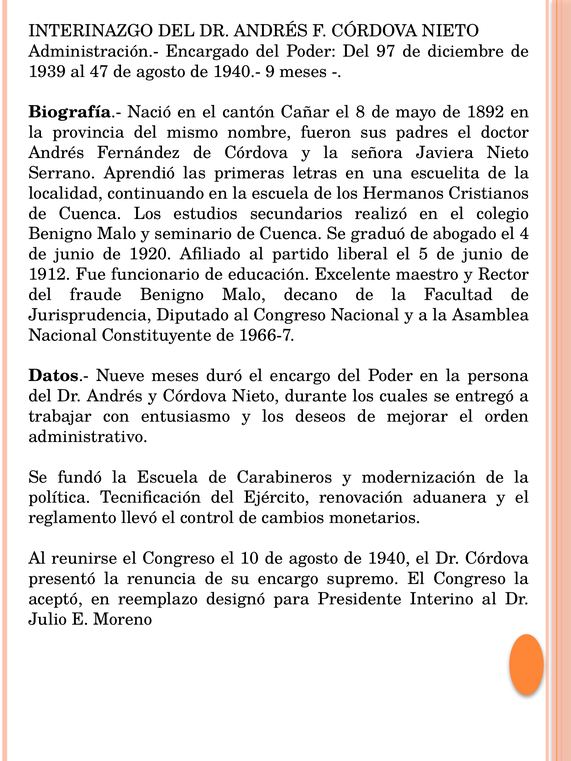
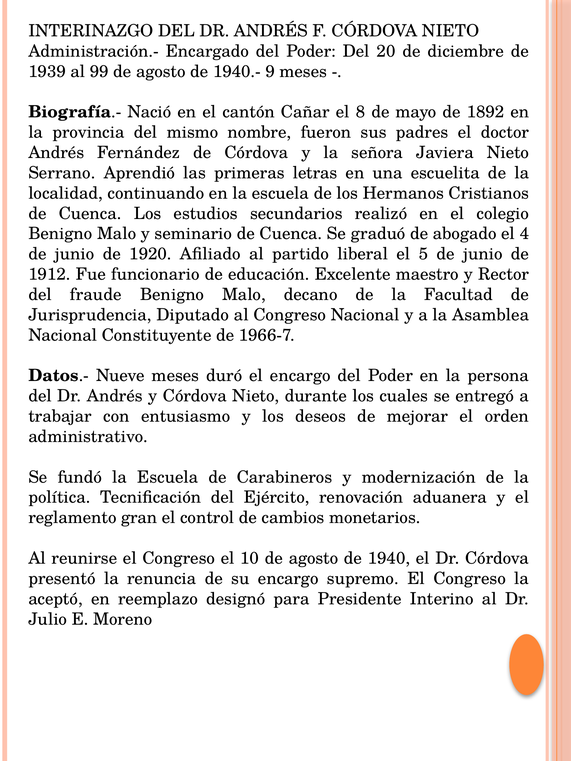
97: 97 -> 20 (386, 51)
47: 47 -> 99 (99, 71)
llevó: llevó -> gran (139, 518)
